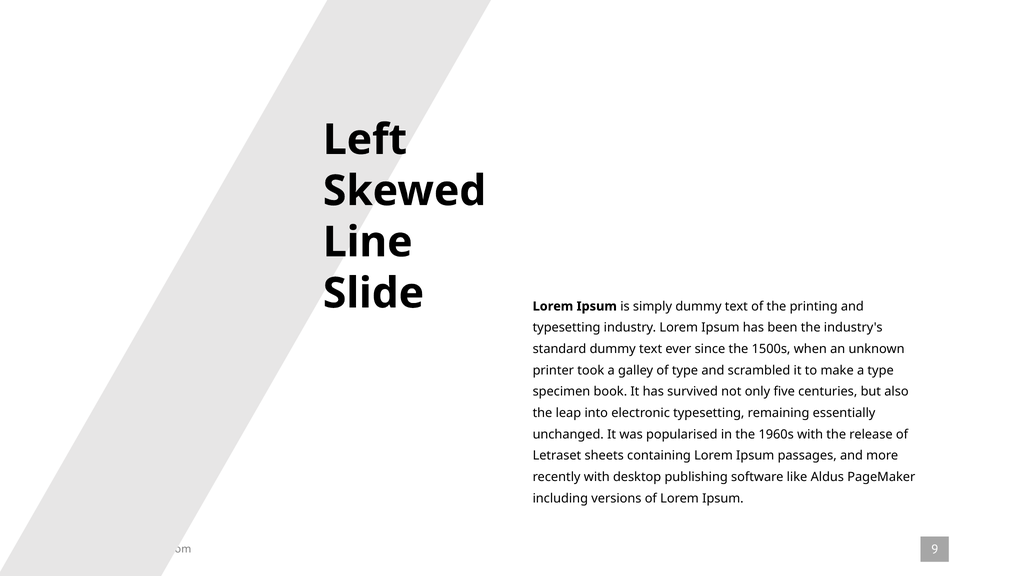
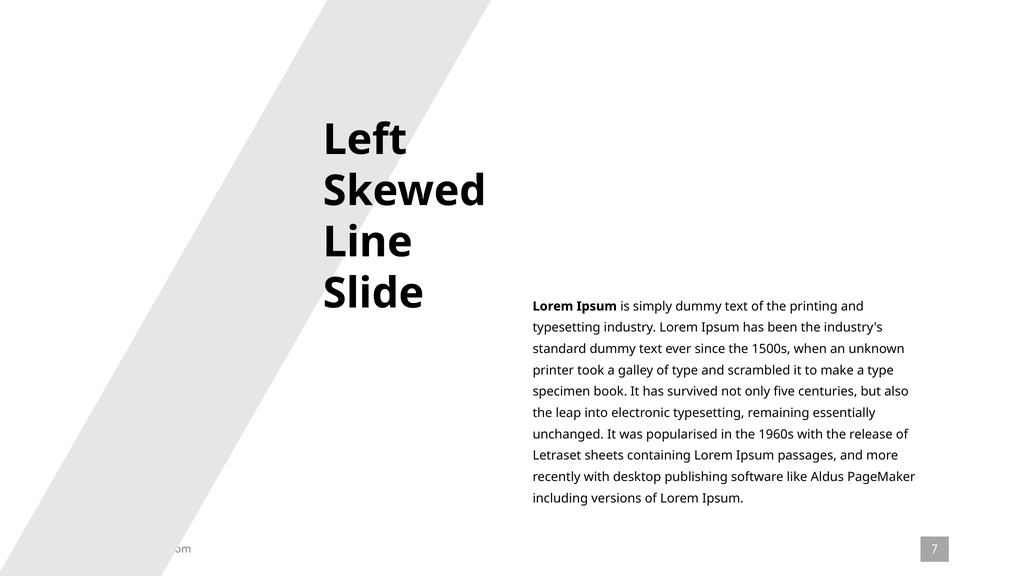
9: 9 -> 7 (935, 549)
